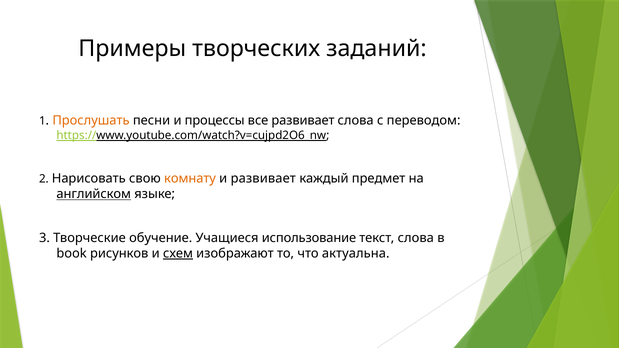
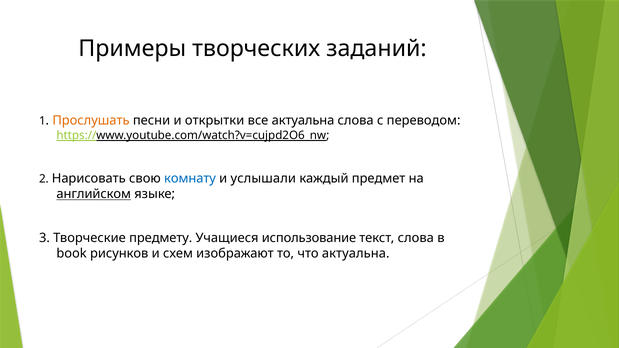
процессы: процессы -> открытки (215, 121)
все развивает: развивает -> актуальна (303, 121)
комнату colour: orange -> blue (190, 179)
и развивает: развивает -> услышали (263, 179)
обучение: обучение -> предмету (161, 238)
схем underline: present -> none (178, 254)
